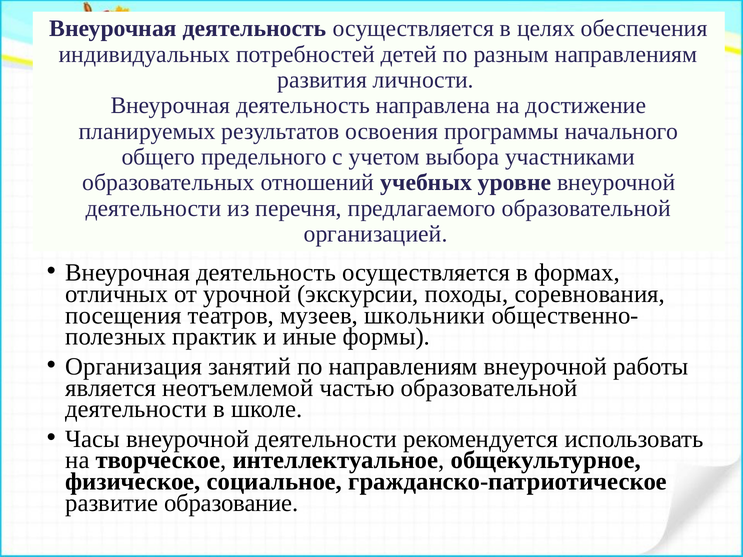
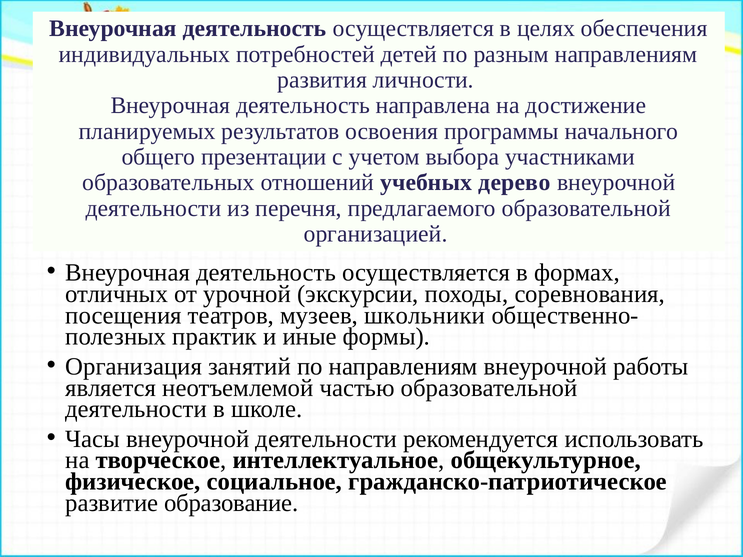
предельного: предельного -> презентации (264, 157)
уровне: уровне -> дерево (514, 183)
